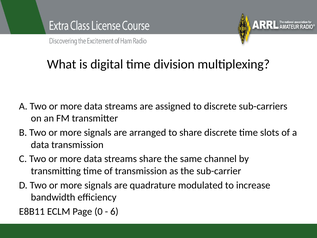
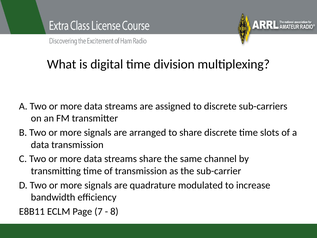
0: 0 -> 7 (99, 211)
6: 6 -> 8 (114, 211)
